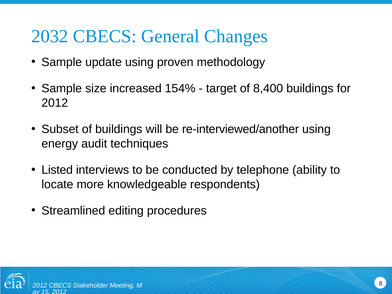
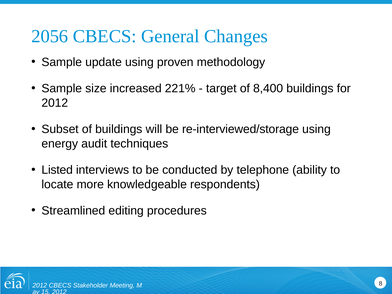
2032: 2032 -> 2056 (50, 36)
154%: 154% -> 221% (180, 89)
re-interviewed/another: re-interviewed/another -> re-interviewed/storage (241, 129)
